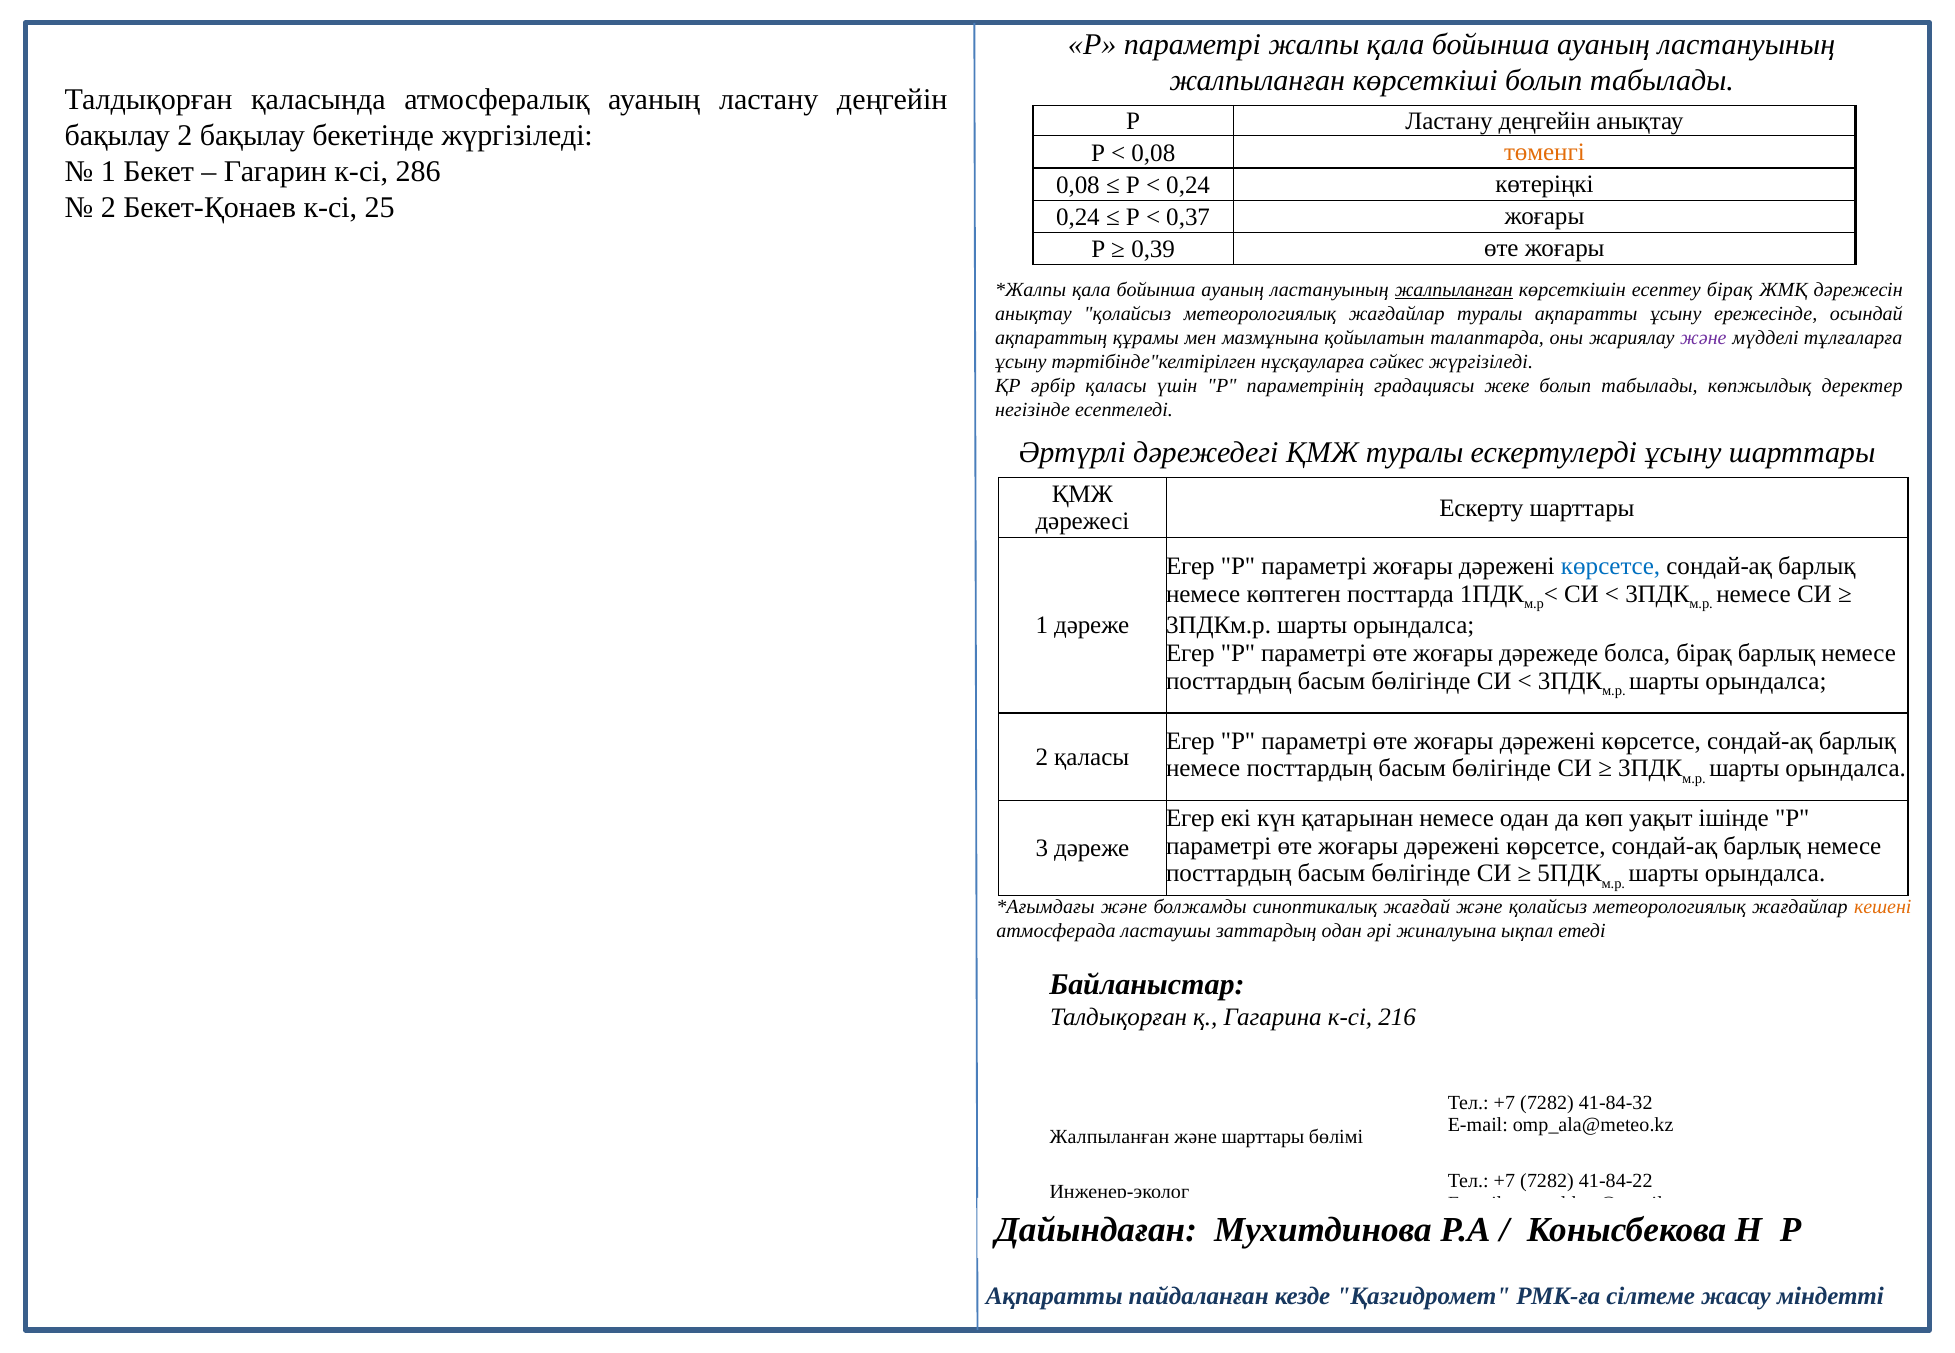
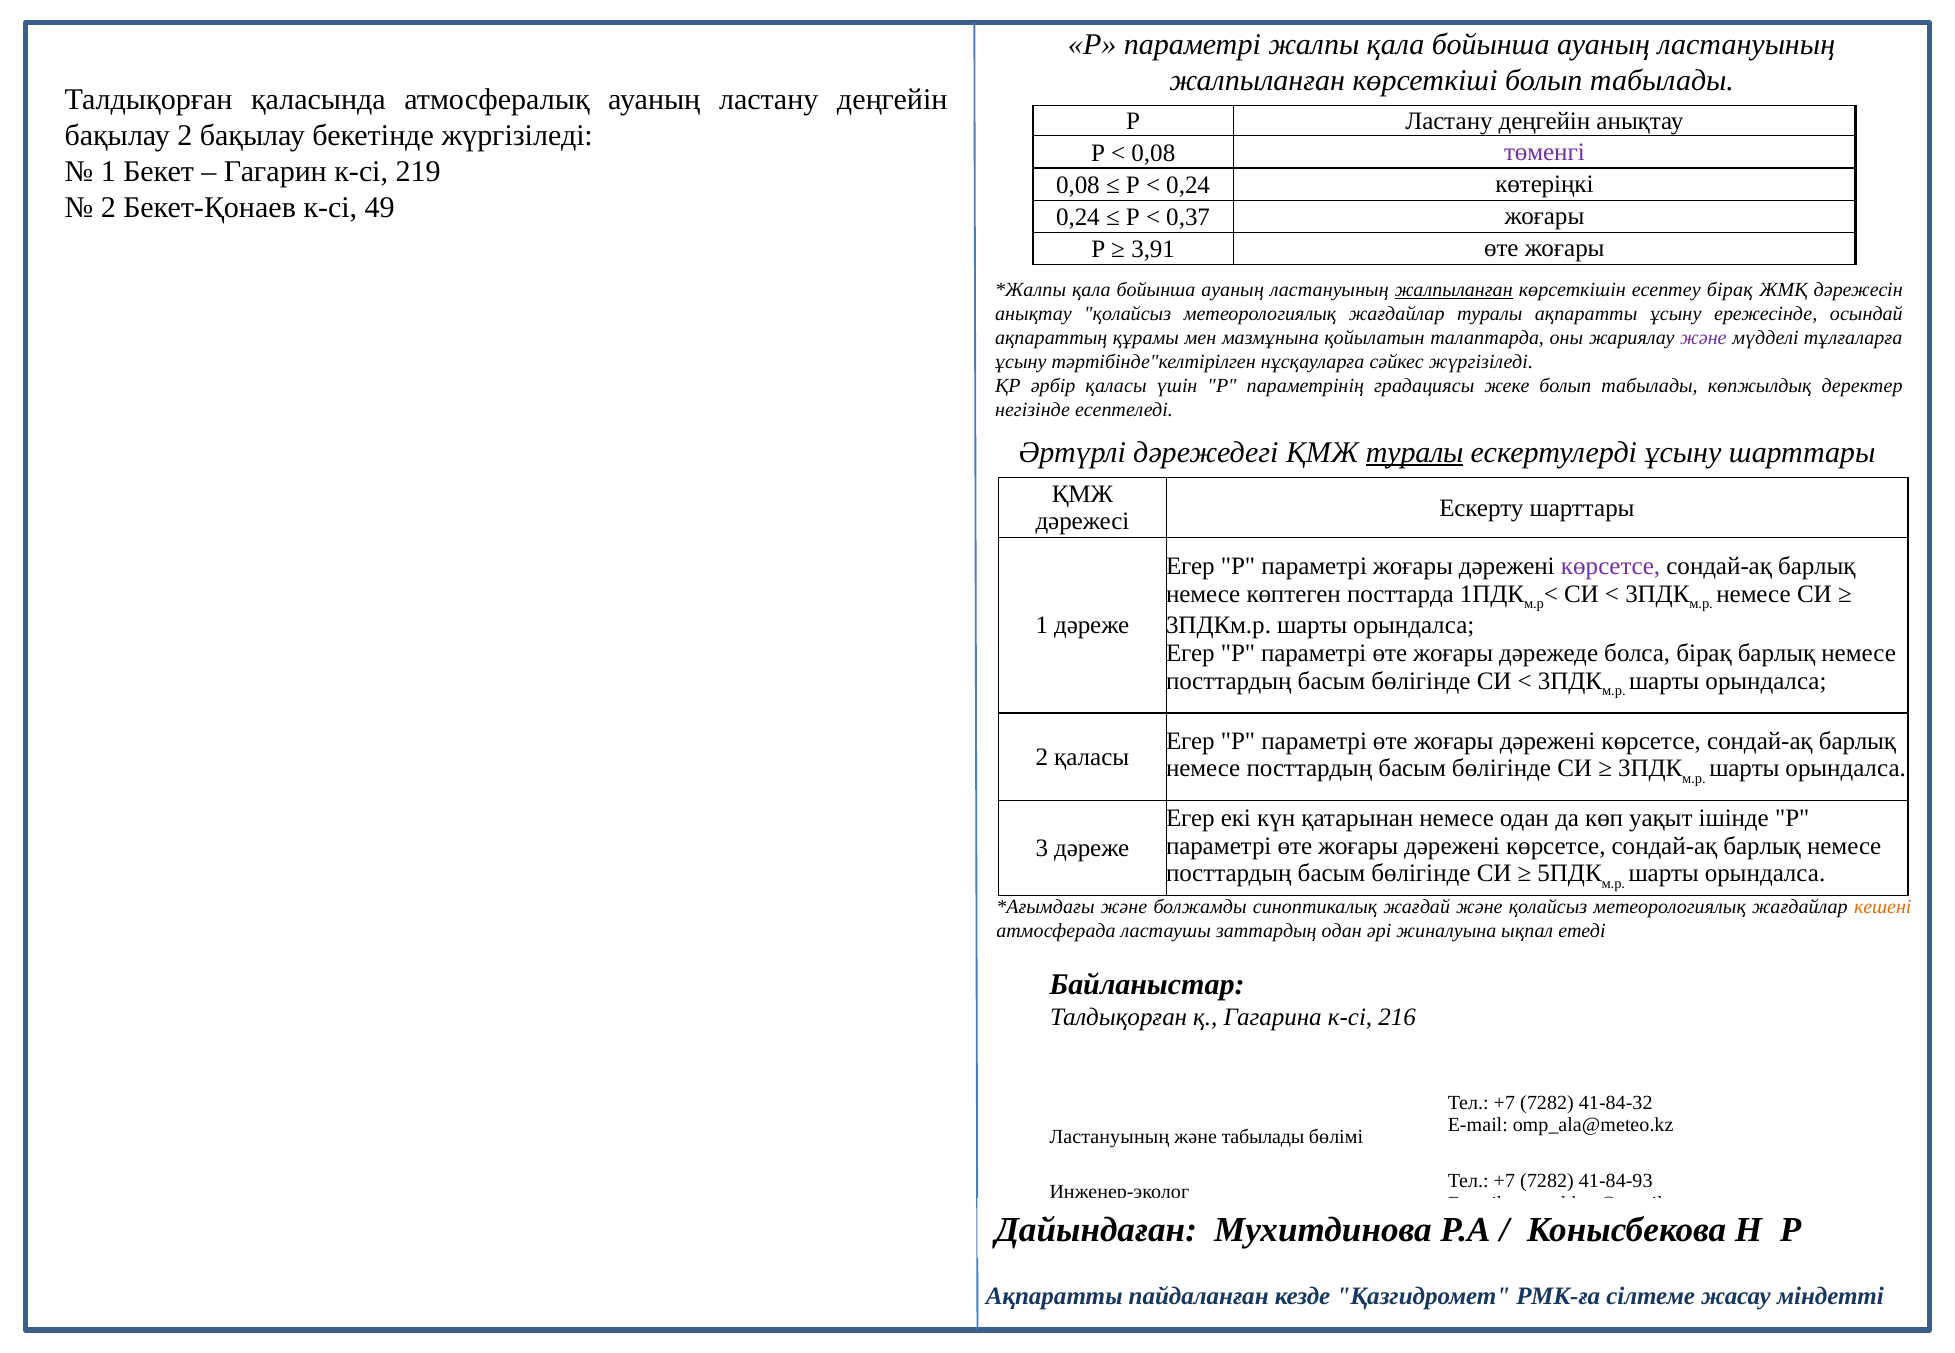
төменгі colour: orange -> purple (1544, 152)
286: 286 -> 219 (418, 172)
25: 25 -> 49 (380, 208)
0,39: 0,39 -> 3,91 (1153, 250)
туралы underline: none -> present (1415, 453)
көрсетсе colour: blue -> purple (1611, 566)
Жалпыланған: Жалпыланған -> Ластануының (1109, 1137)
және шарттары: шарттары -> табылады (1263, 1137)
41-84-22: 41-84-22 -> 41-84-93 (1616, 1182)
